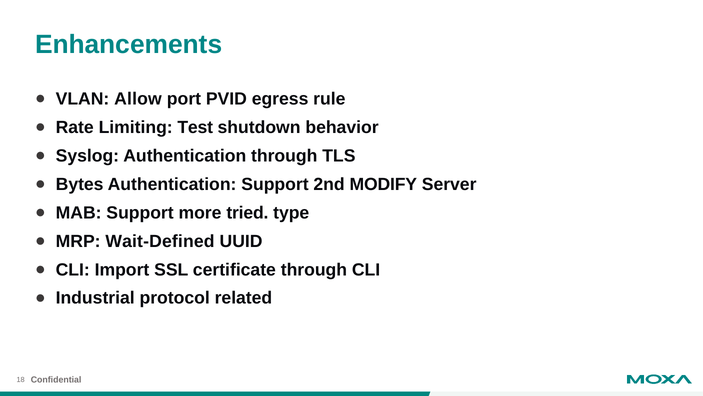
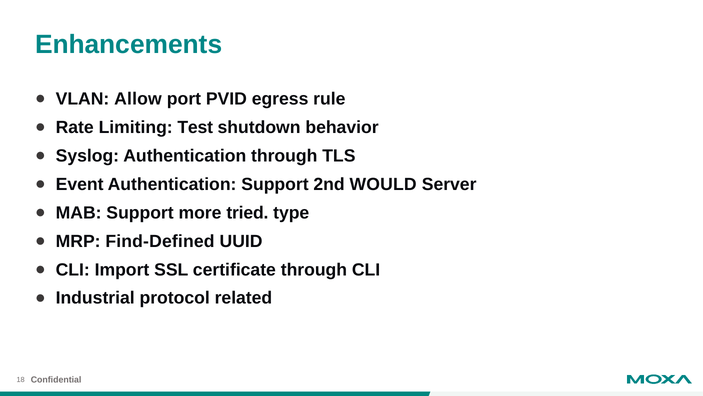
Bytes: Bytes -> Event (80, 184)
MODIFY: MODIFY -> WOULD (383, 184)
Wait-Defined: Wait-Defined -> Find-Defined (160, 241)
